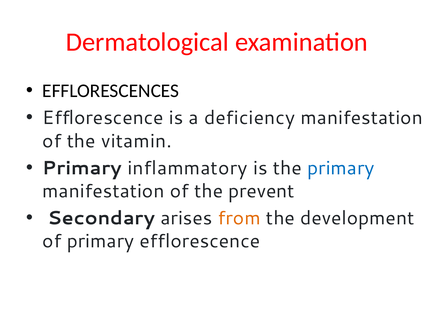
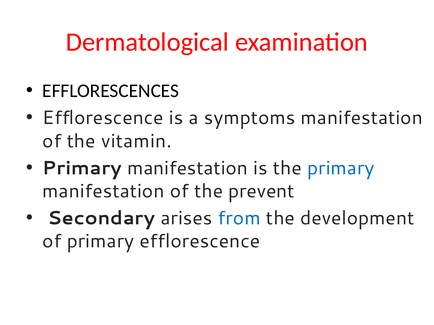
deficiency: deficiency -> symptoms (250, 118)
inflammatory: inflammatory -> manifestation (188, 168)
from colour: orange -> blue (239, 218)
